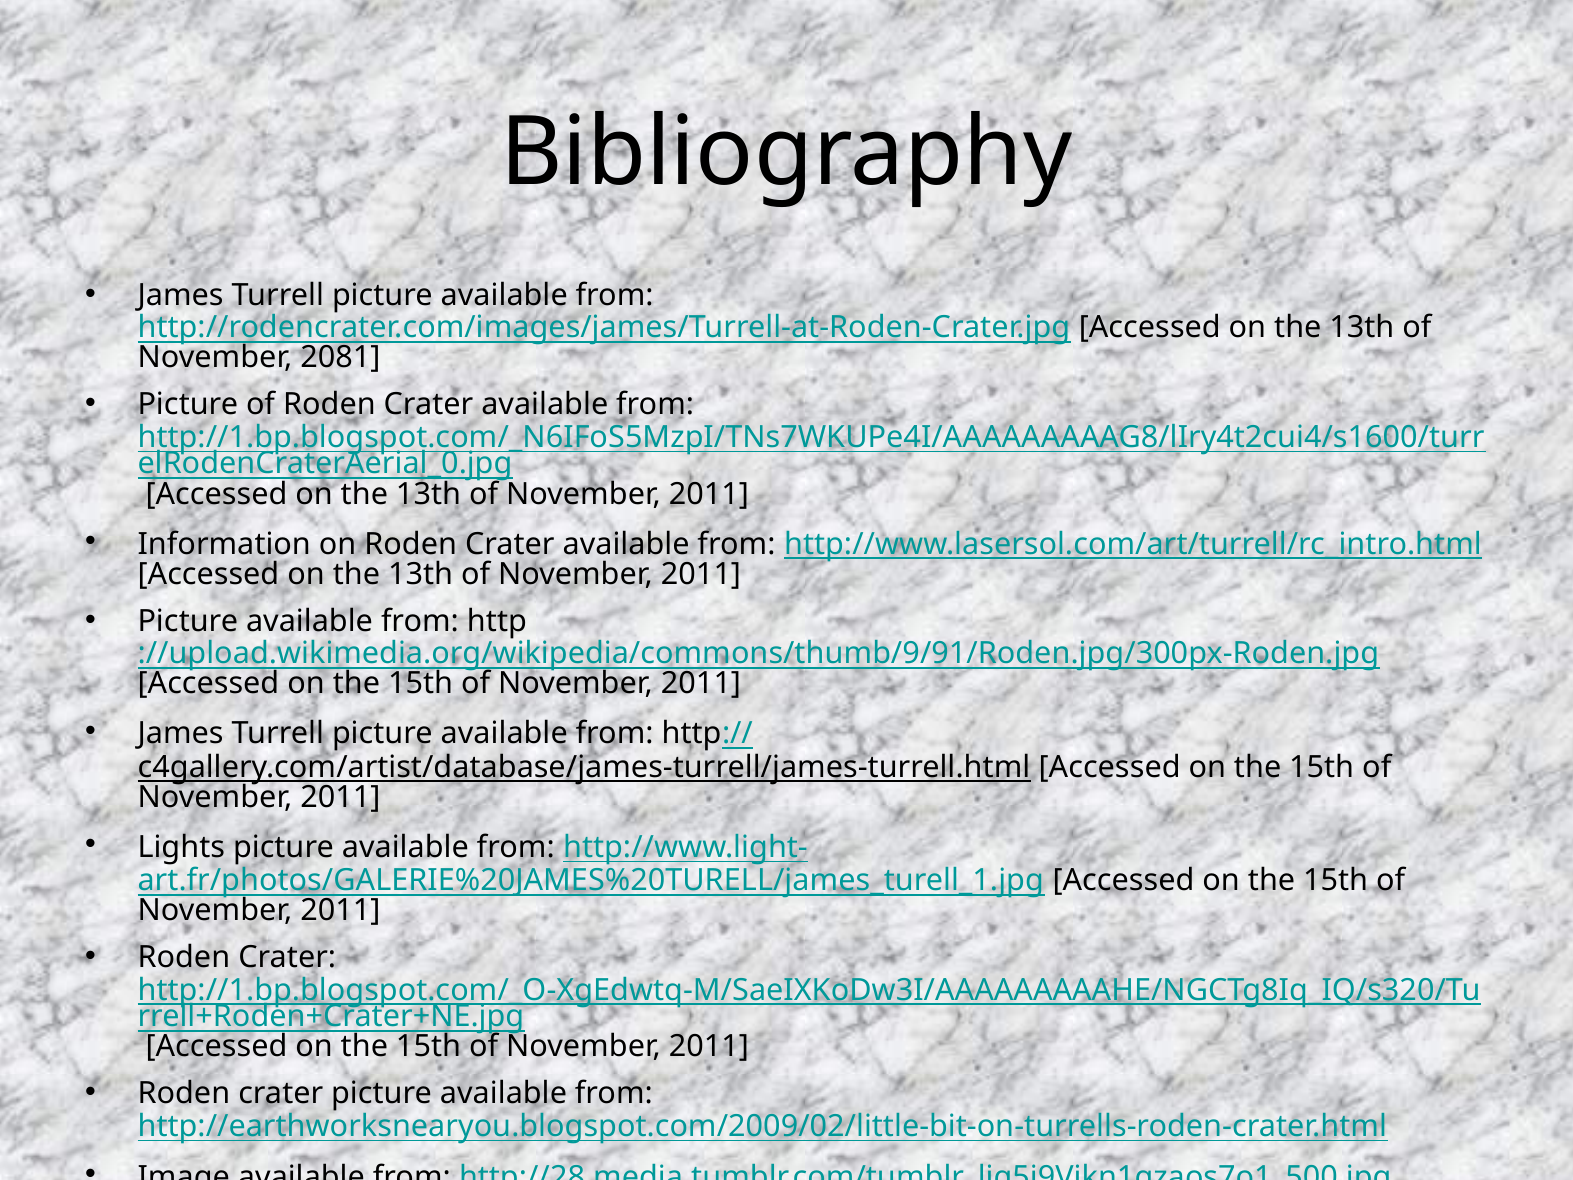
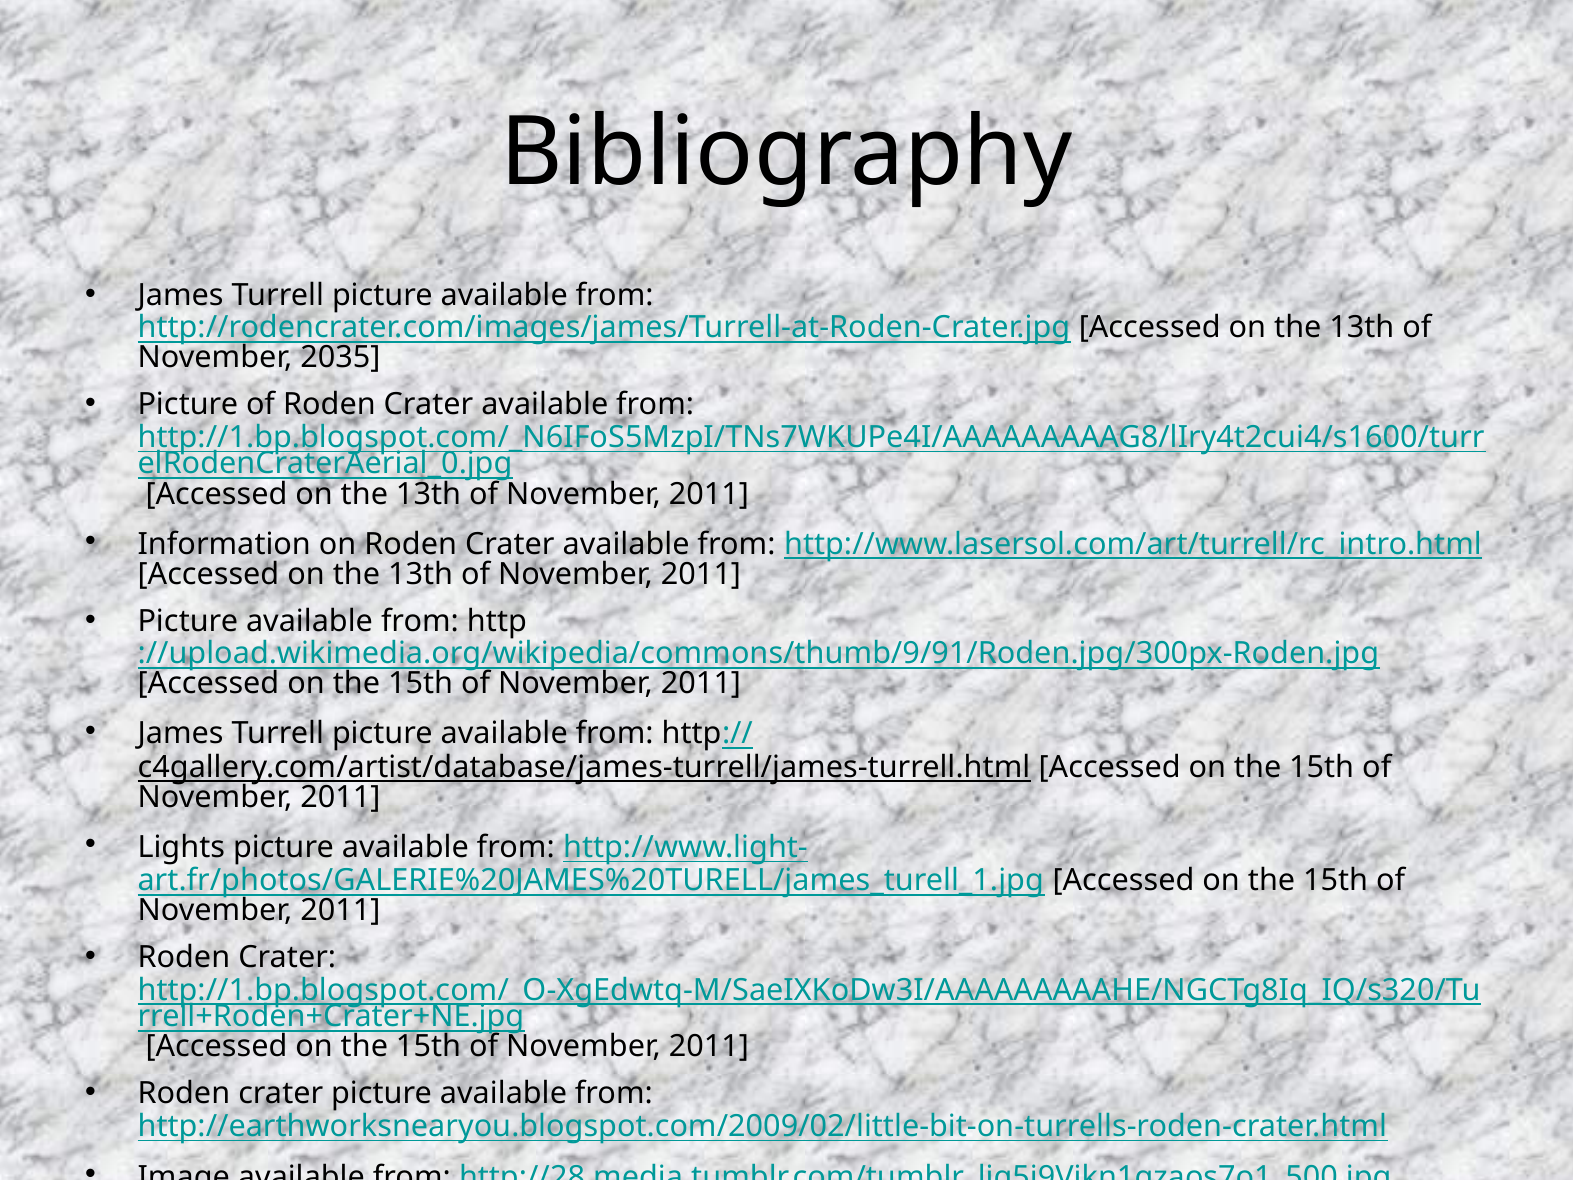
2081: 2081 -> 2035 (340, 358)
